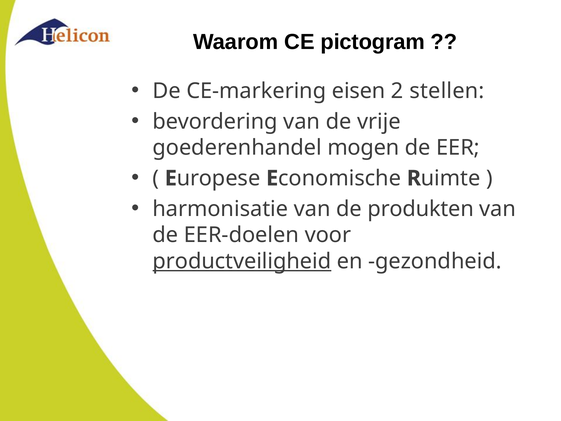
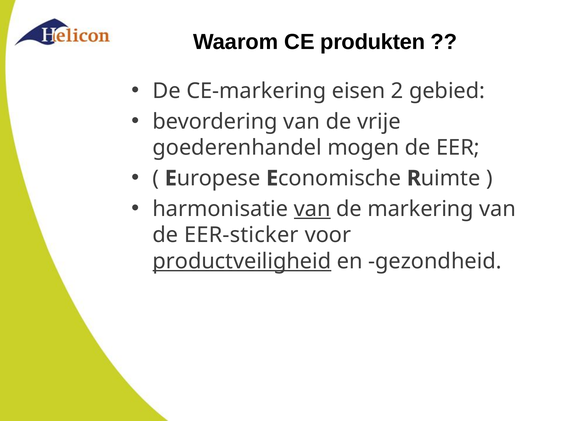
pictogram: pictogram -> produkten (373, 42)
stellen: stellen -> gebied (447, 91)
van underline: none -> present (312, 209)
produkten: produkten -> markering (421, 209)
EER-doelen: EER-doelen -> EER-sticker (241, 235)
